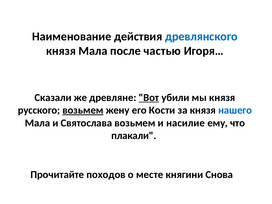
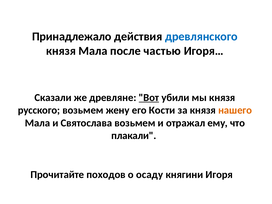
Наименование: Наименование -> Принадлежало (72, 36)
возьмем underline: present -> none (83, 110)
нашего colour: blue -> orange (235, 110)
насилие: насилие -> отражал (186, 123)
месте: месте -> осаду (150, 175)
Снова: Снова -> Игоря (219, 175)
